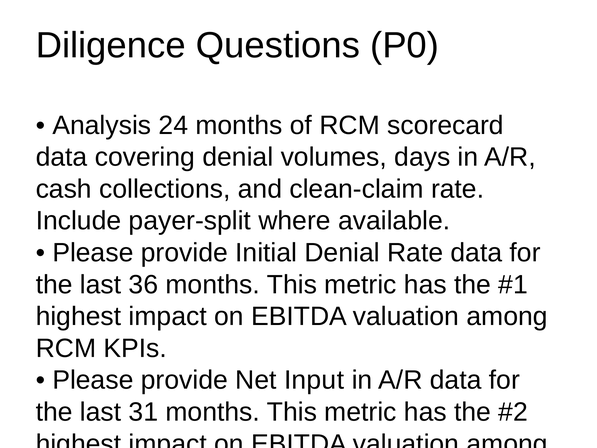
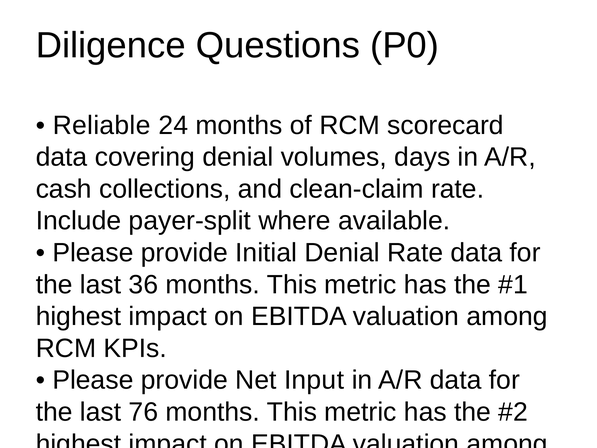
Analysis: Analysis -> Reliable (102, 125)
31: 31 -> 76 (143, 412)
